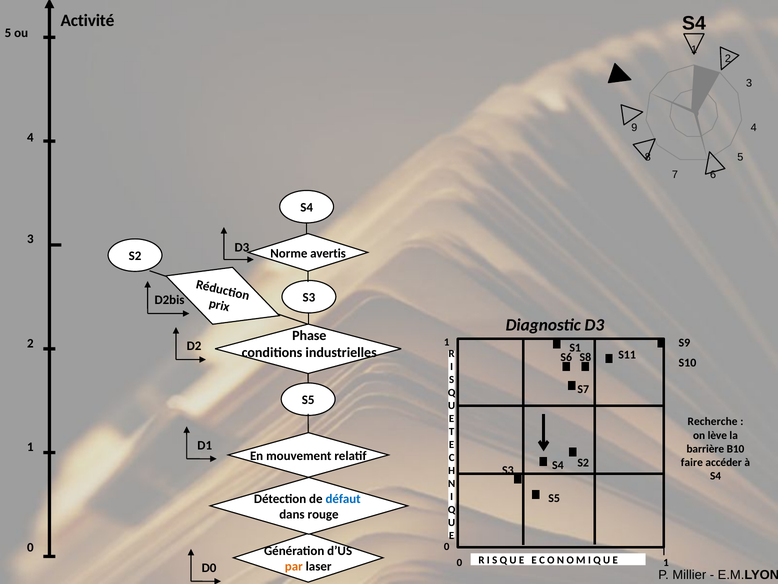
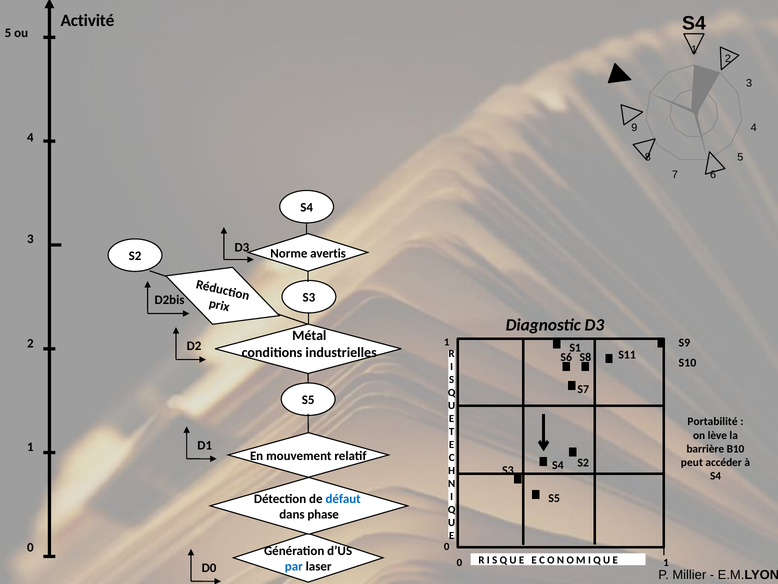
Phase: Phase -> Métal (309, 335)
Recherche: Recherche -> Portabilité (713, 421)
faire: faire -> peut (692, 462)
rouge: rouge -> phase (323, 514)
par colour: orange -> blue (294, 566)
